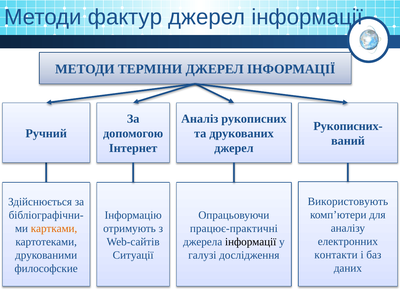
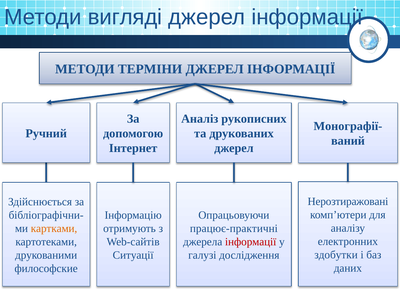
фактур: фактур -> вигляді (125, 17)
Рукописних-: Рукописних- -> Монографії- (348, 126)
Використовують: Використовують -> Нерозтиражовані (348, 201)
інформації colour: black -> red (251, 242)
контакти: контакти -> здобутки (336, 255)
